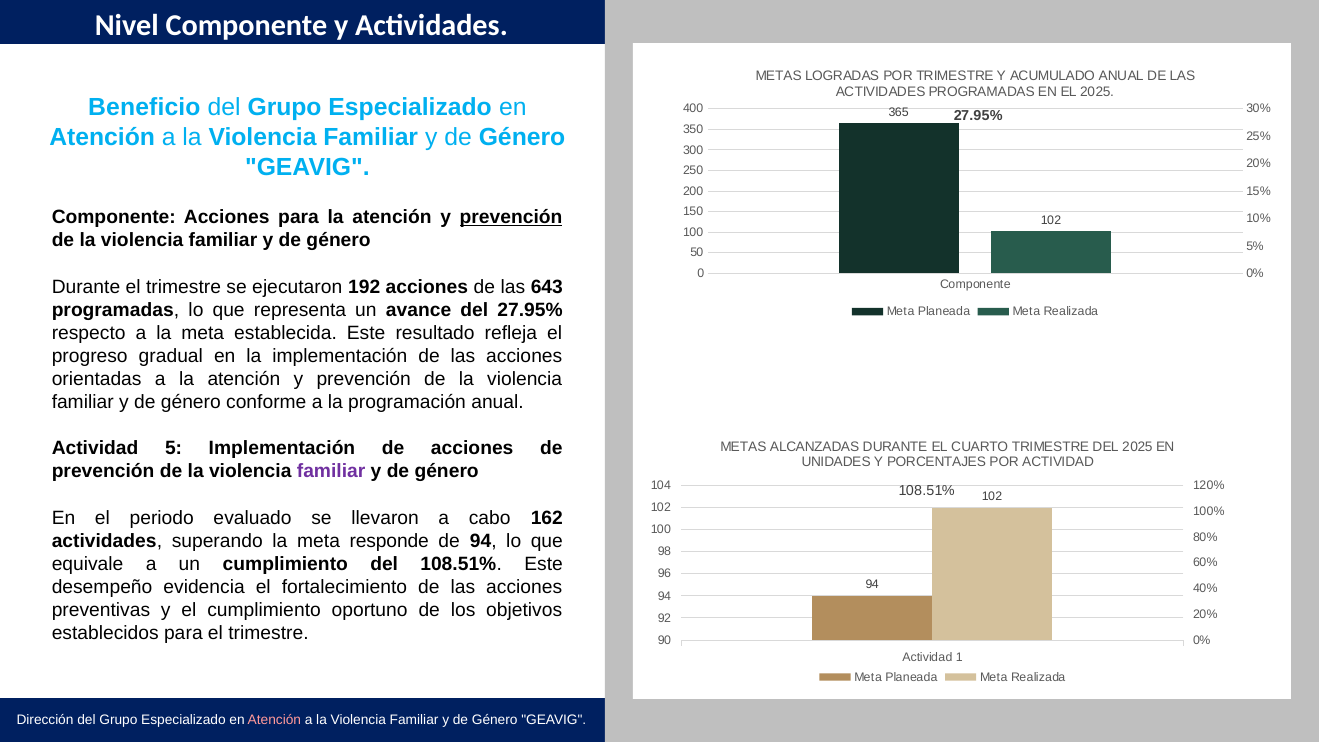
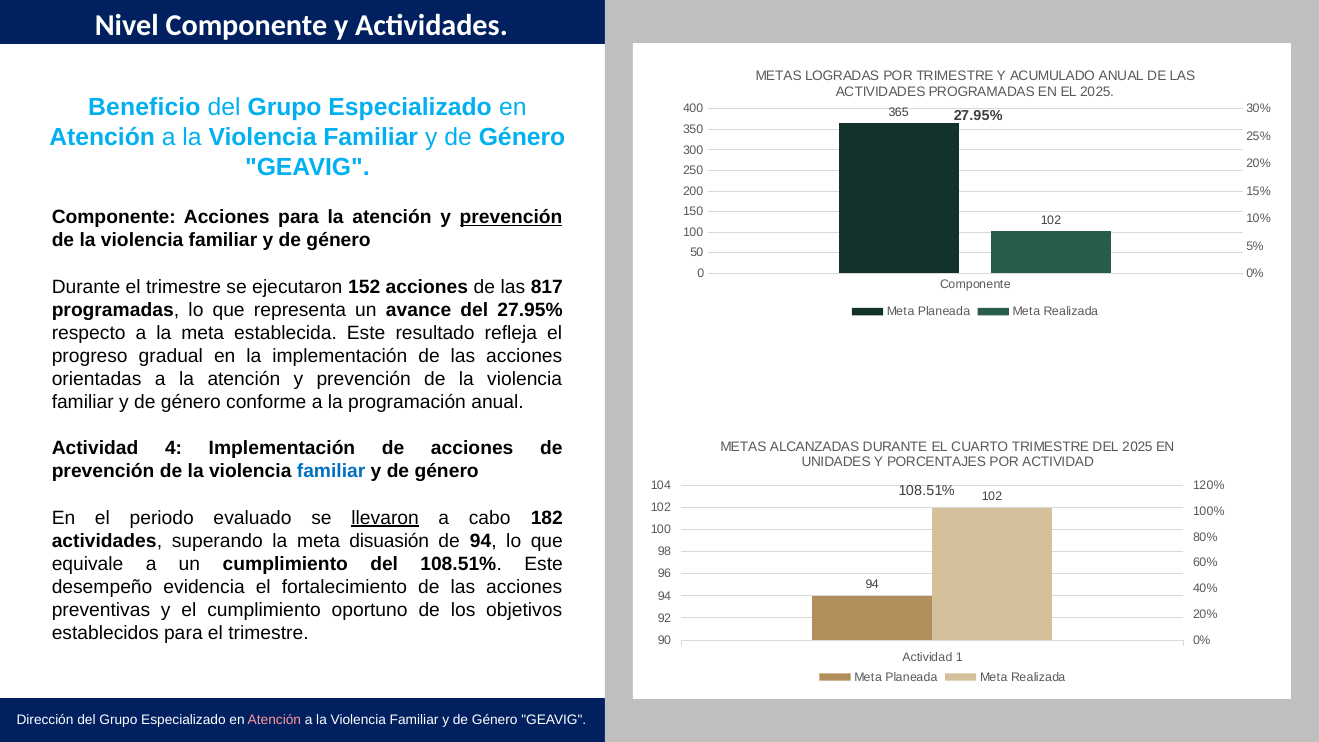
192: 192 -> 152 (364, 287)
643: 643 -> 817 (547, 287)
5: 5 -> 4 (174, 448)
familiar colour: purple -> blue (331, 471)
llevaron underline: none -> present (385, 518)
162: 162 -> 182 (547, 518)
responde: responde -> disuasión (389, 541)
